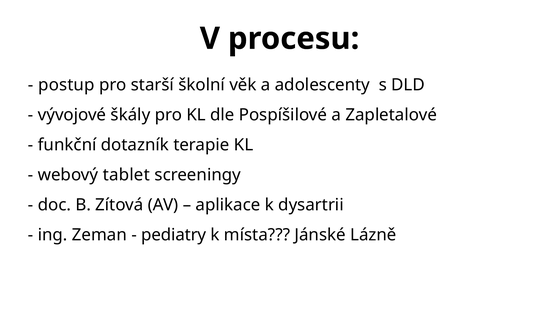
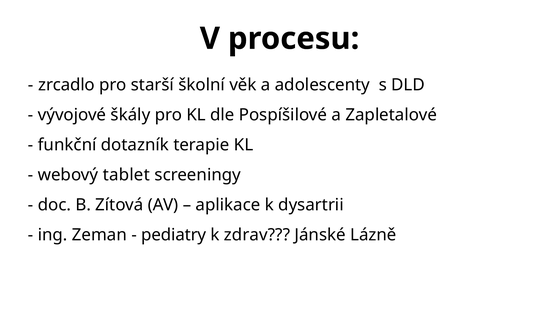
postup: postup -> zrcadlo (67, 85)
místa: místa -> zdrav (257, 235)
